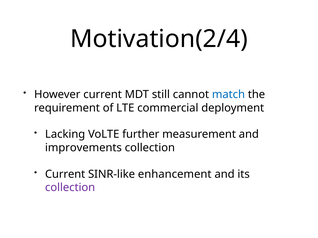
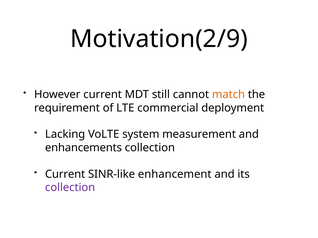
Motivation(2/4: Motivation(2/4 -> Motivation(2/9 (159, 39)
match colour: blue -> orange (228, 95)
further: further -> system (141, 135)
improvements: improvements -> enhancements (83, 148)
